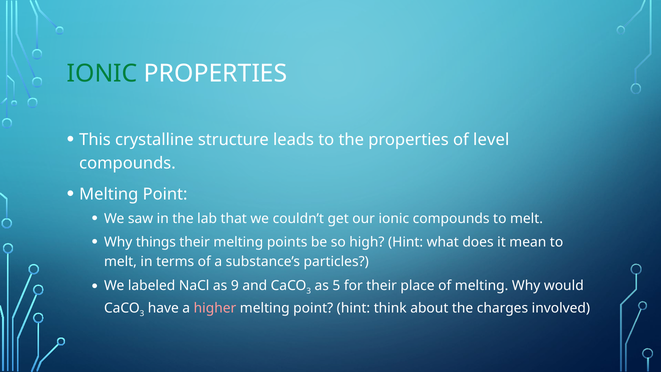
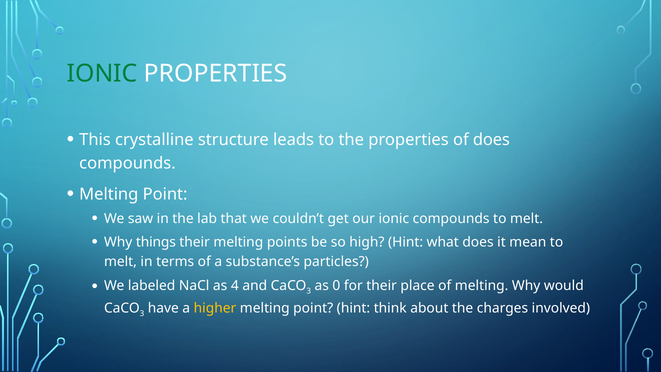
of level: level -> does (491, 139)
9: 9 -> 4 (235, 285)
5: 5 -> 0 (336, 285)
higher colour: pink -> yellow (215, 308)
